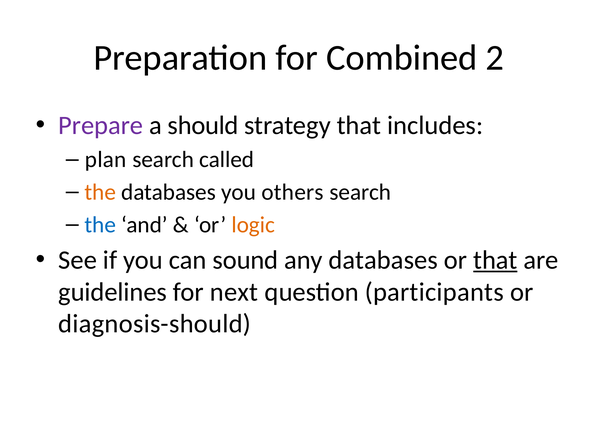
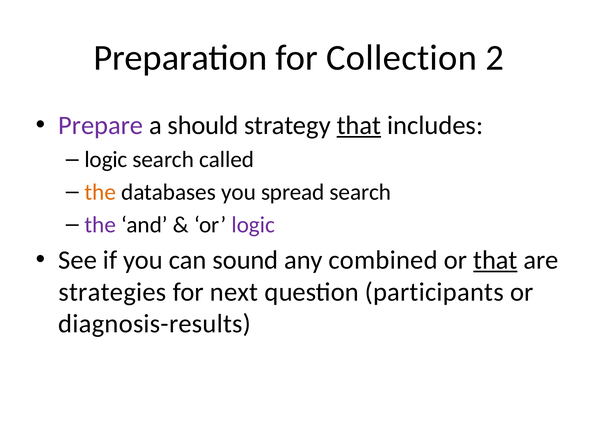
Combined: Combined -> Collection (402, 58)
that underline: none -> present (359, 125)
plan: plan -> logic (106, 160)
others: others -> spread (293, 192)
the colour: blue -> purple (100, 225)
logic colour: orange -> purple (253, 225)
any databases: databases -> combined (383, 260)
guidelines: guidelines -> strategies (112, 292)
diagnosis-should: diagnosis-should -> diagnosis-results (155, 324)
